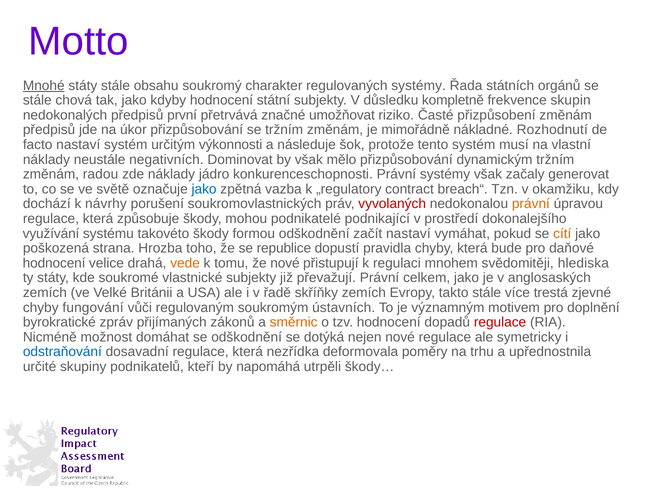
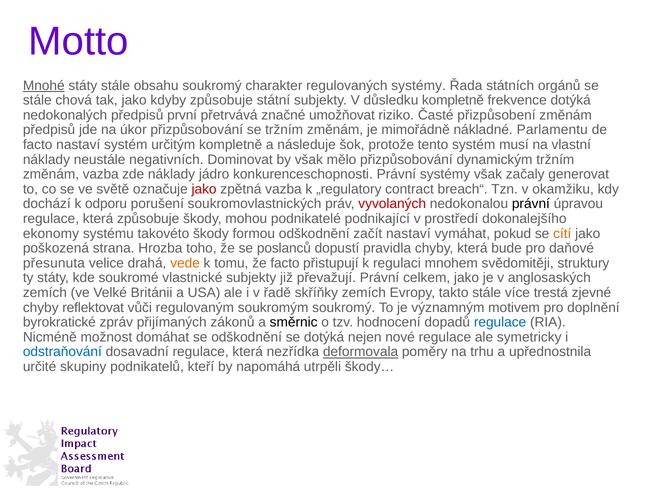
kdyby hodnocení: hodnocení -> způsobuje (221, 100)
frekvence skupin: skupin -> dotýká (571, 100)
Rozhodnutí: Rozhodnutí -> Parlamentu (552, 130)
určitým výkonnosti: výkonnosti -> kompletně (231, 145)
změnám radou: radou -> vazba (101, 174)
jako colour: blue -> red (204, 189)
návrhy: návrhy -> odporu (106, 204)
právní colour: orange -> black (531, 204)
využívání: využívání -> ekonomy (51, 233)
republice: republice -> poslanců (284, 248)
hodnocení: hodnocení -> přesunuta (54, 263)
že nové: nové -> facto (285, 263)
hlediska: hlediska -> struktury (583, 263)
fungování: fungování -> reflektovat (93, 307)
soukromým ústavních: ústavních -> soukromý (344, 307)
směrnic colour: orange -> black (294, 322)
regulace colour: red -> blue (500, 322)
deformovala underline: none -> present (361, 352)
